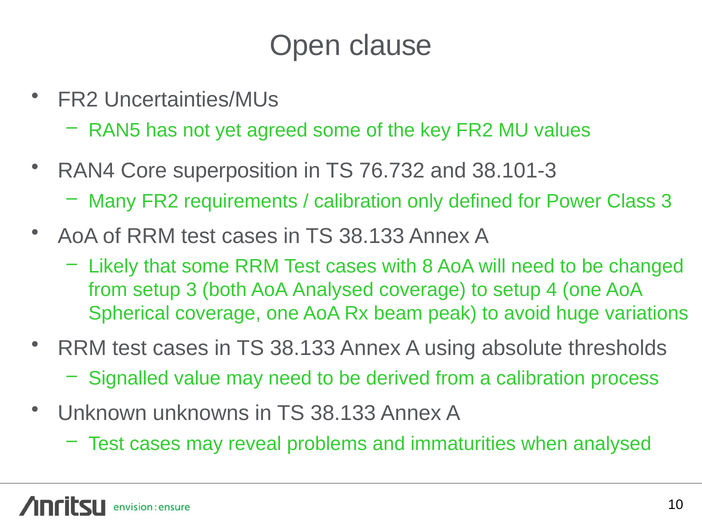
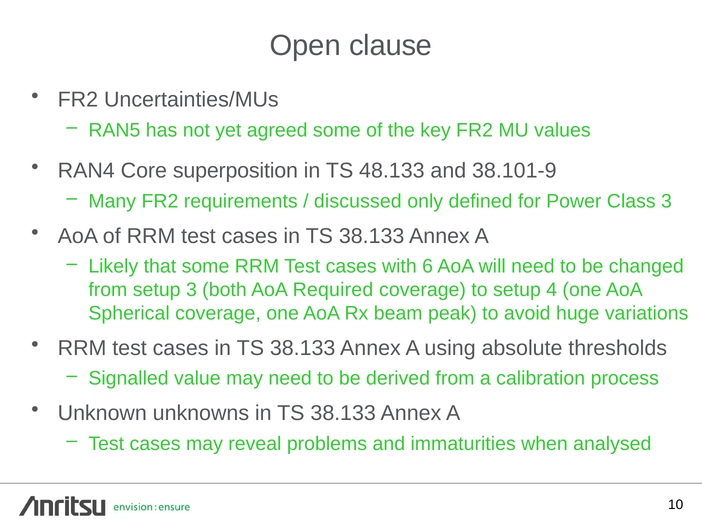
76.732: 76.732 -> 48.133 (392, 171)
38.101-3: 38.101-3 -> 38.101-9 (514, 171)
calibration: calibration -> discussed (358, 201)
8: 8 -> 6 (428, 266)
AoA Analysed: Analysed -> Required (333, 290)
